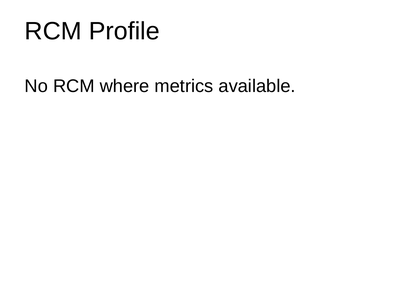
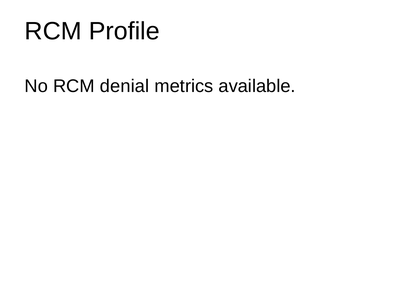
where: where -> denial (124, 86)
